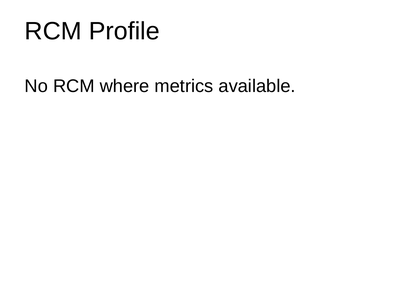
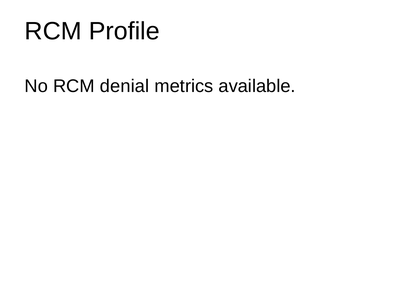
where: where -> denial (124, 86)
